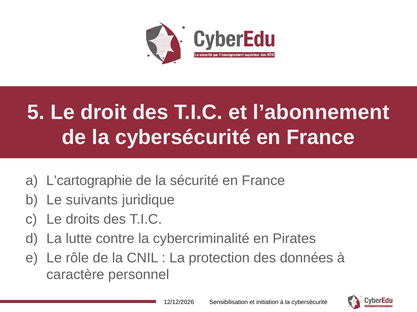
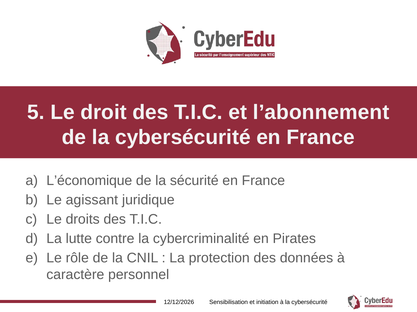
L’cartographie: L’cartographie -> L’économique (89, 181)
suivants: suivants -> agissant (92, 200)
